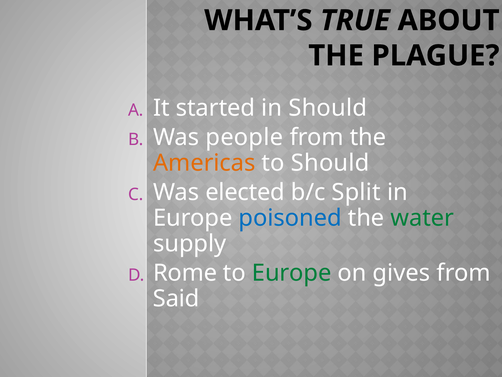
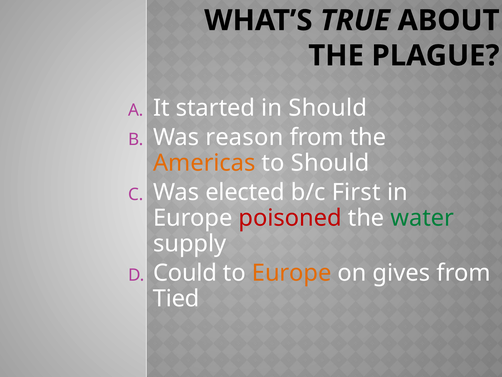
people: people -> reason (244, 137)
Split: Split -> First (356, 192)
poisoned colour: blue -> red (290, 218)
Rome: Rome -> Could (185, 273)
Europe colour: green -> orange (292, 273)
Said: Said -> Tied (176, 298)
